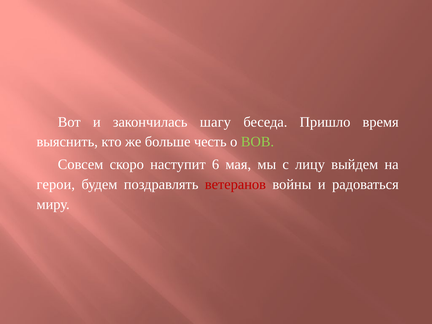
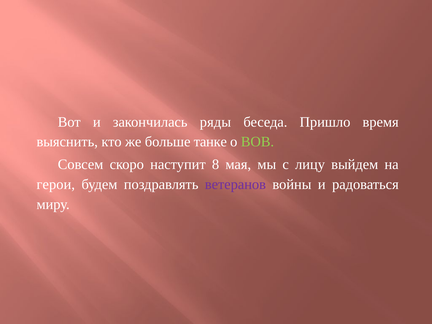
шагу: шагу -> ряды (215, 122)
честь: честь -> танке (210, 142)
6: 6 -> 8 (216, 165)
ветеранов colour: red -> purple (235, 184)
